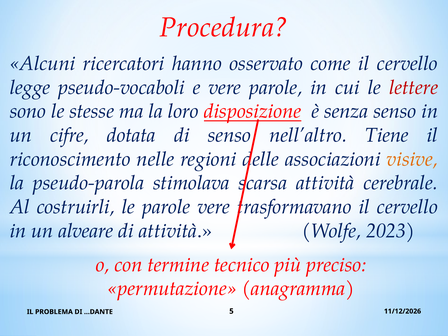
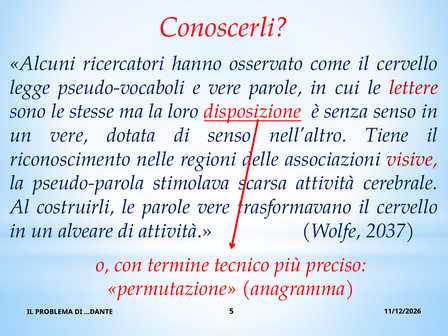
Procedura: Procedura -> Conoscerli (224, 27)
un cifre: cifre -> vere (69, 135)
visive colour: orange -> red (412, 159)
2023: 2023 -> 2037 (391, 231)
